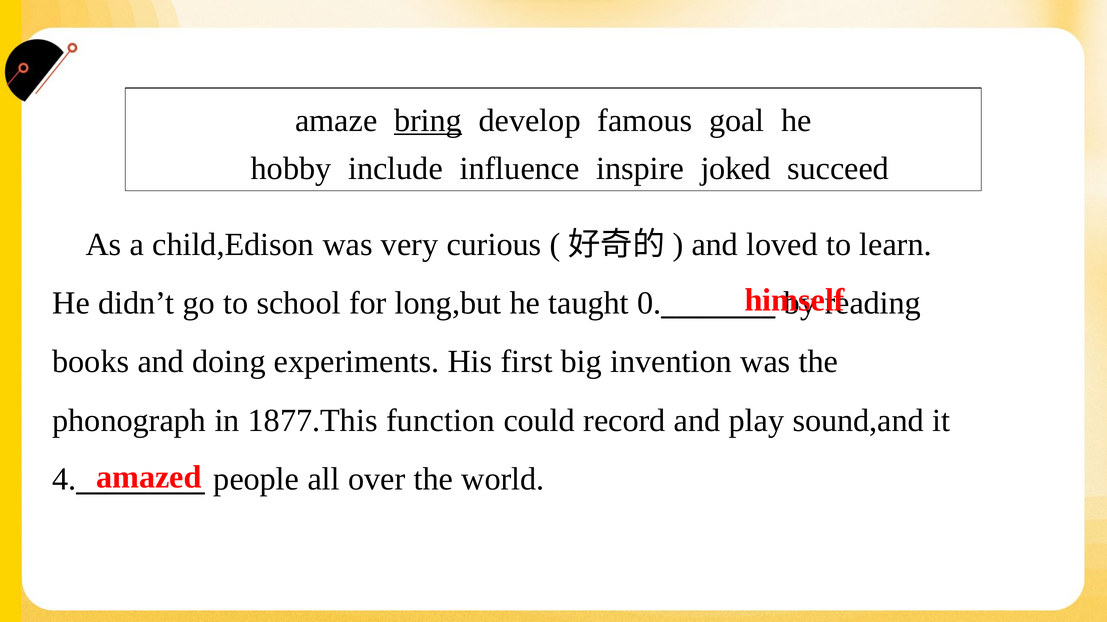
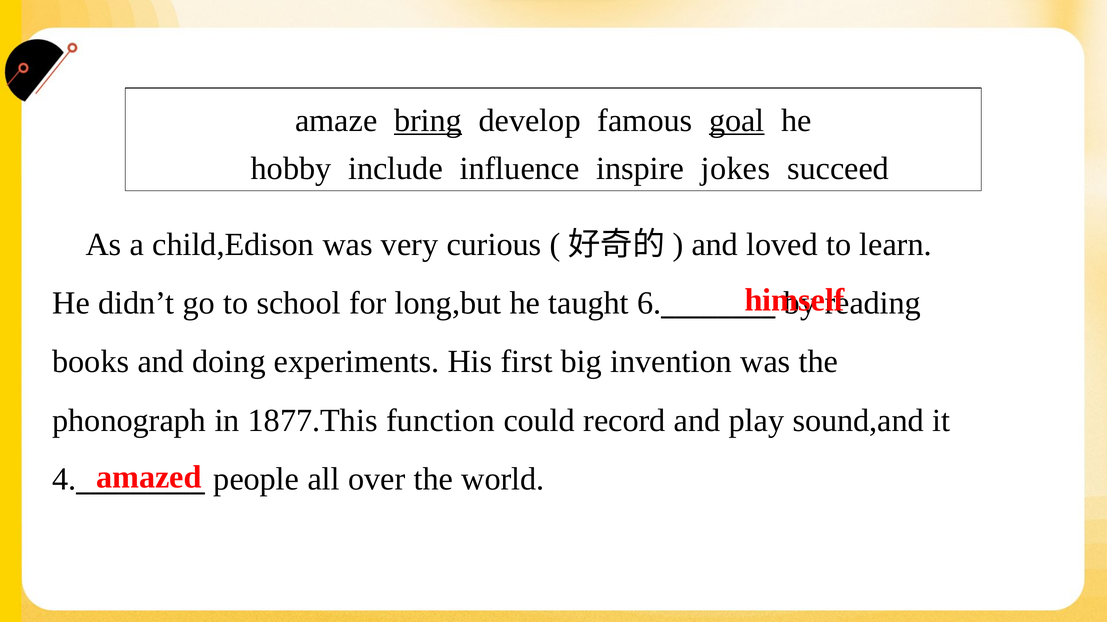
goal underline: none -> present (737, 121)
joked: joked -> jokes (735, 169)
0: 0 -> 6 (649, 303)
